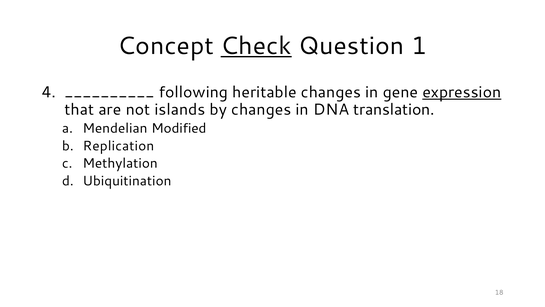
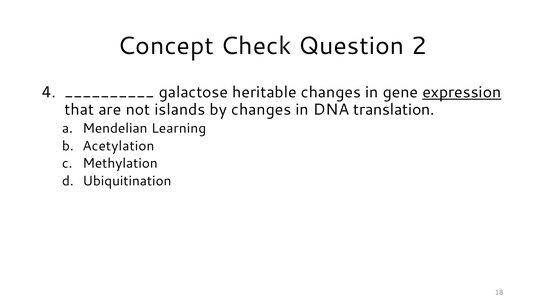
Check underline: present -> none (256, 46)
1: 1 -> 2 (419, 46)
following: following -> galactose (193, 92)
Modified: Modified -> Learning (179, 128)
Replication: Replication -> Acetylation (118, 146)
